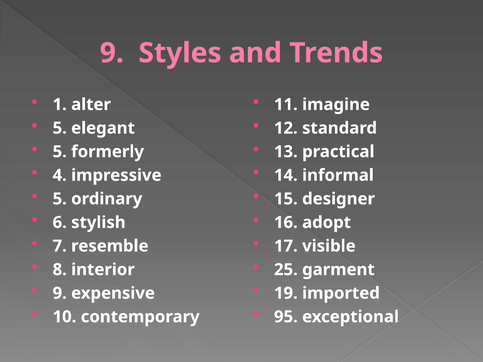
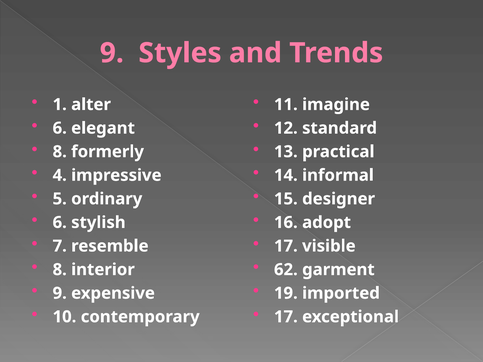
5: 5 -> 6 (60, 128)
5: 5 -> 8 (60, 152)
25: 25 -> 62 (286, 270)
95: 95 -> 17 (286, 317)
